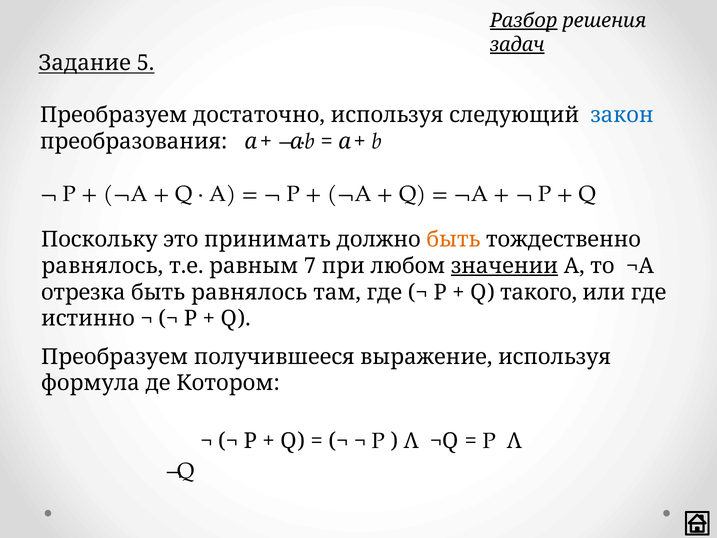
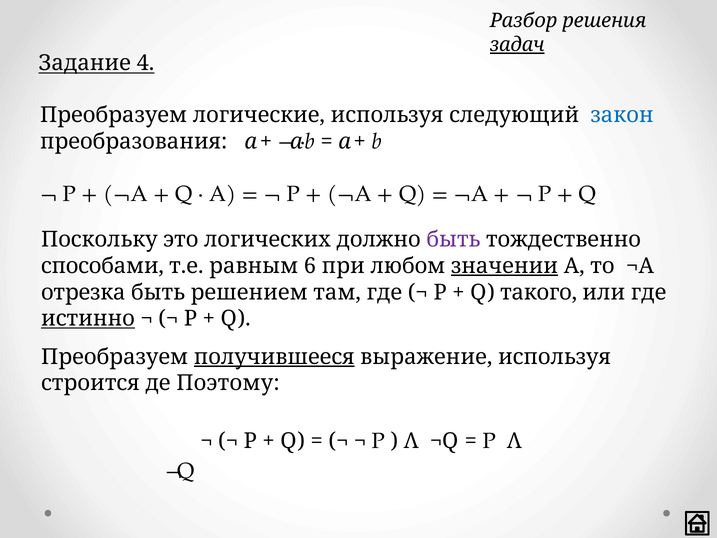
Разбор underline: present -> none (524, 21)
5: 5 -> 4 (145, 63)
достаточно: достаточно -> логические (259, 115)
принимать: принимать -> логических (267, 240)
быть colour: orange -> purple (453, 240)
равнялось: равнялось -> способами (102, 266)
7: 7 -> 6 (310, 266)
быть равнялось: равнялось -> решением (249, 292)
истинно underline: none -> present (88, 318)
получившееся underline: none -> present (274, 357)
формула: формула -> строится (90, 383)
Котором: Котором -> Поэтому (228, 383)
